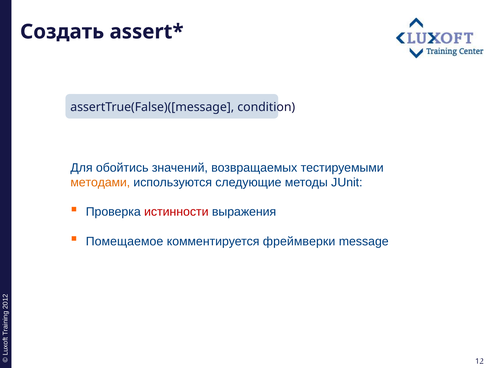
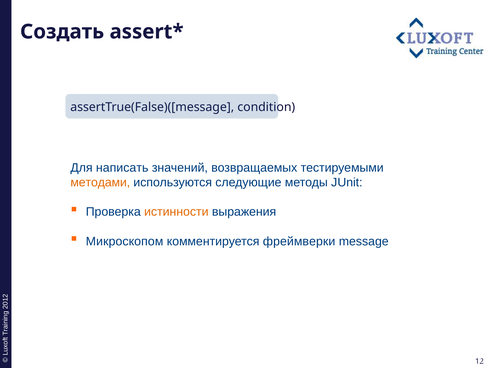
обойтись: обойтись -> написать (122, 168)
истинности colour: red -> orange (176, 212)
Помещаемое: Помещаемое -> Микроскопом (125, 241)
